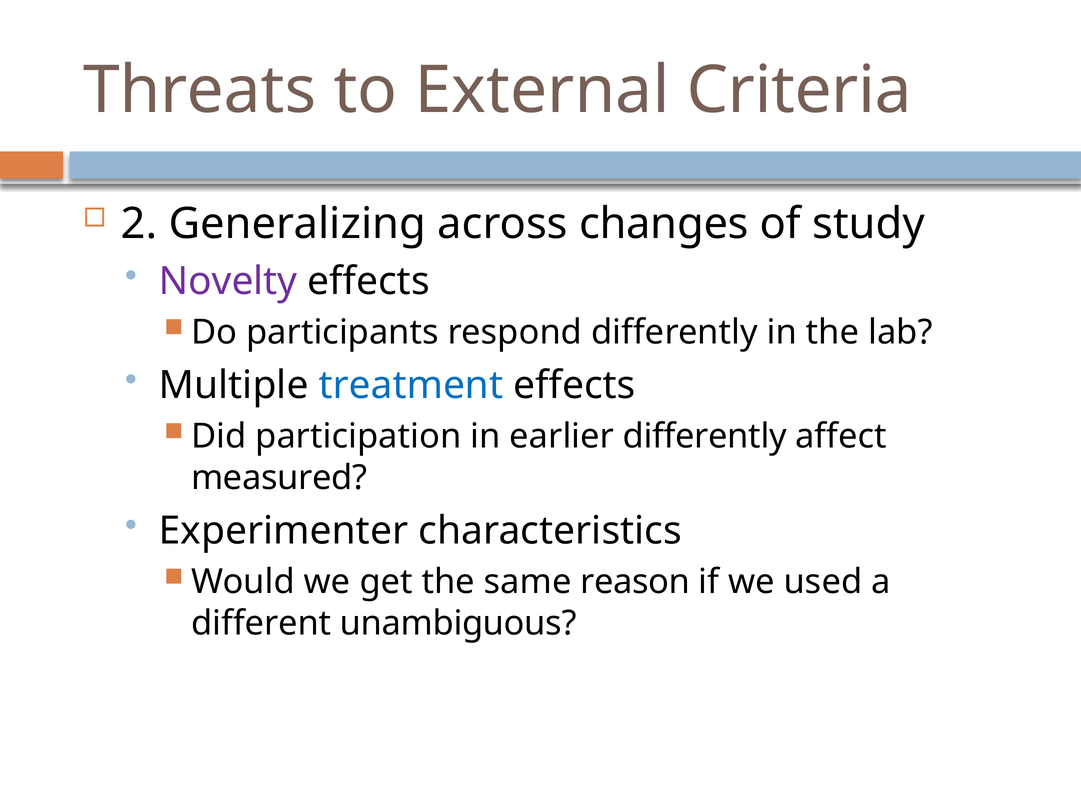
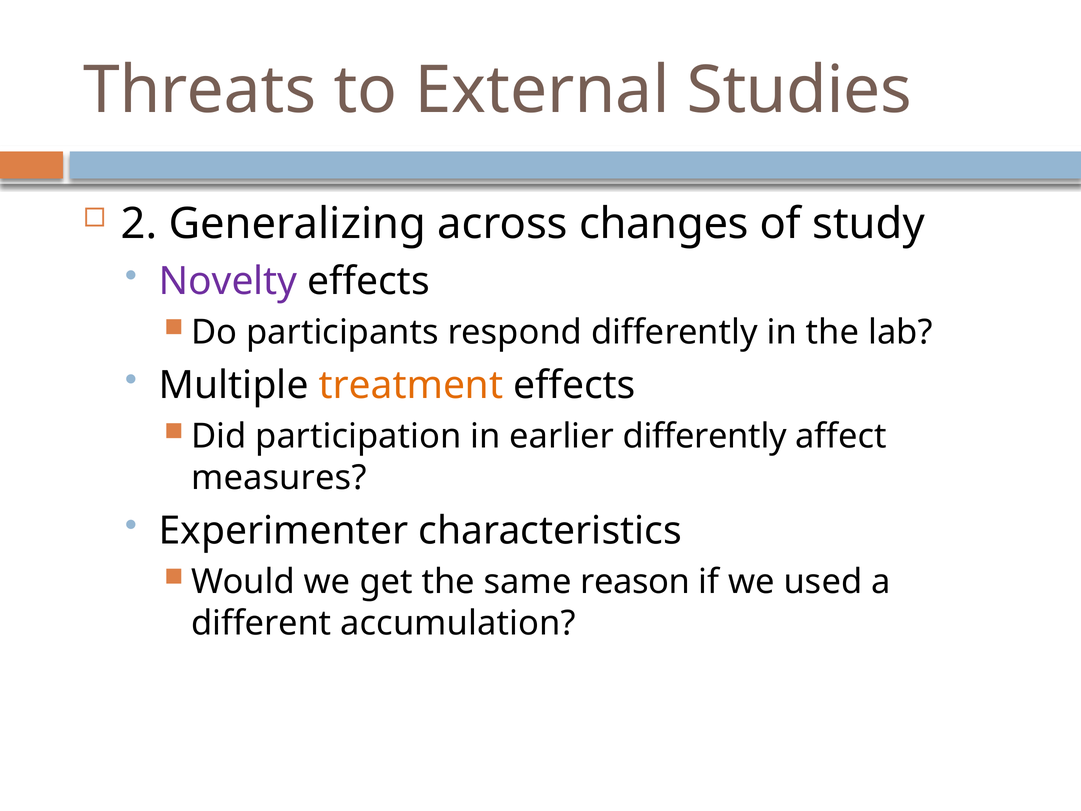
Criteria: Criteria -> Studies (799, 90)
treatment colour: blue -> orange (411, 385)
measured: measured -> measures (279, 478)
unambiguous: unambiguous -> accumulation (458, 623)
